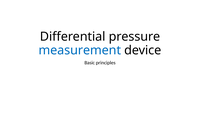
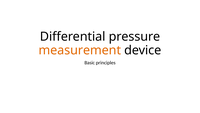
measurement colour: blue -> orange (80, 50)
